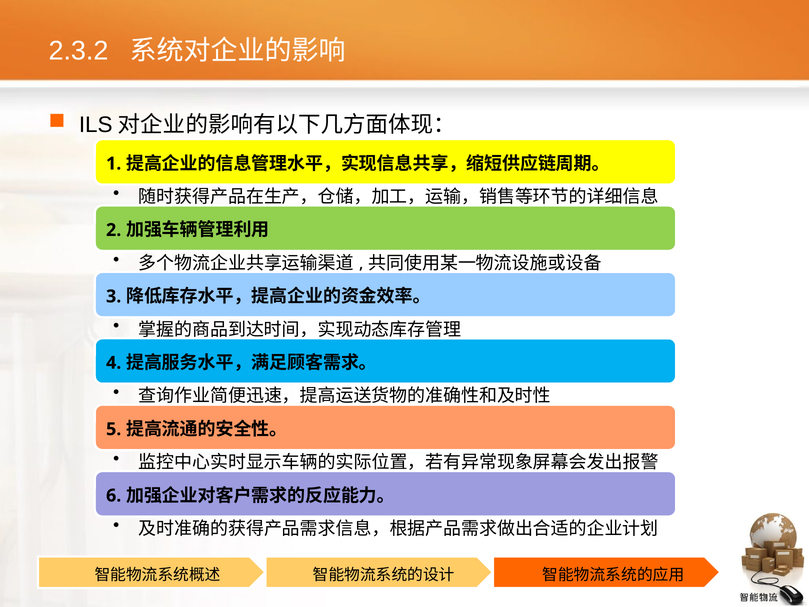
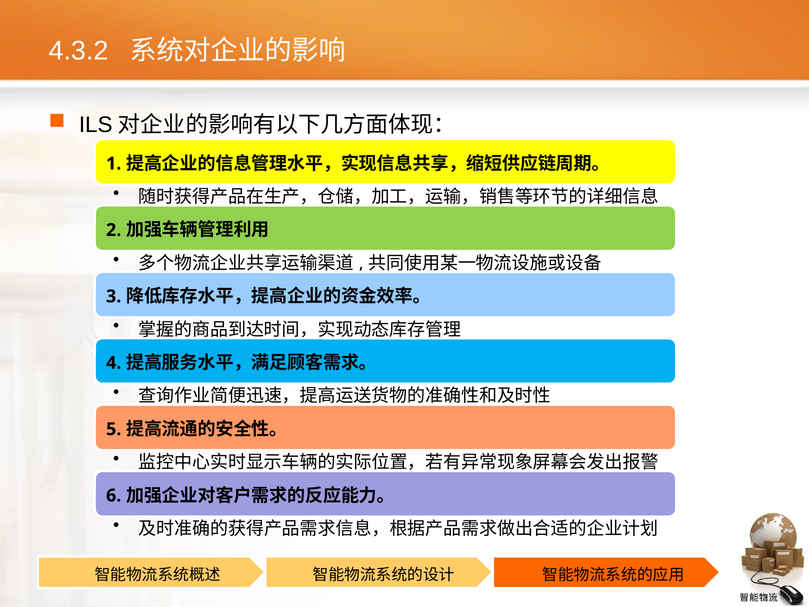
2.3.2: 2.3.2 -> 4.3.2 (78, 51)
